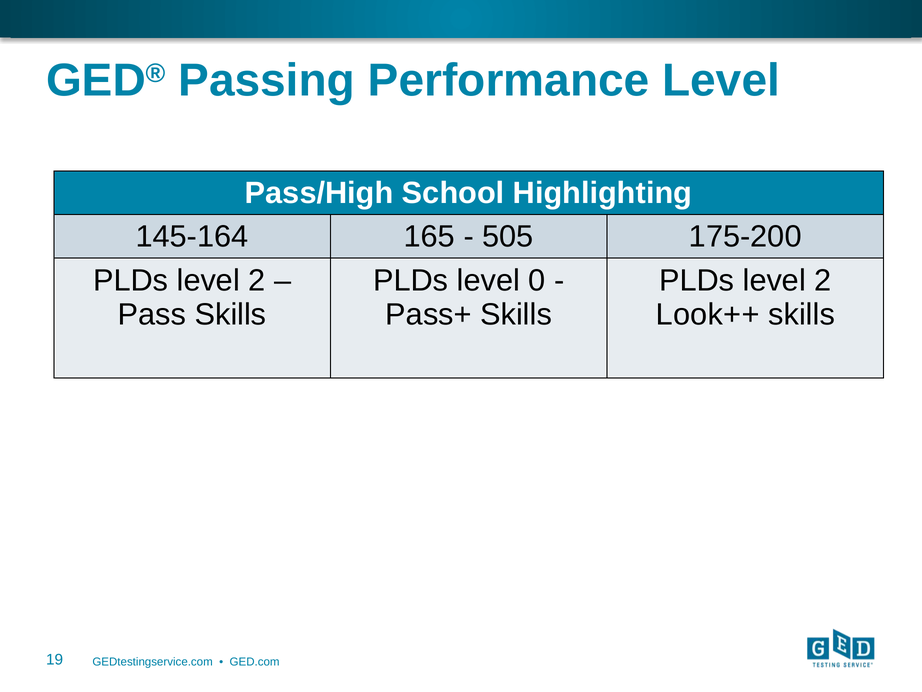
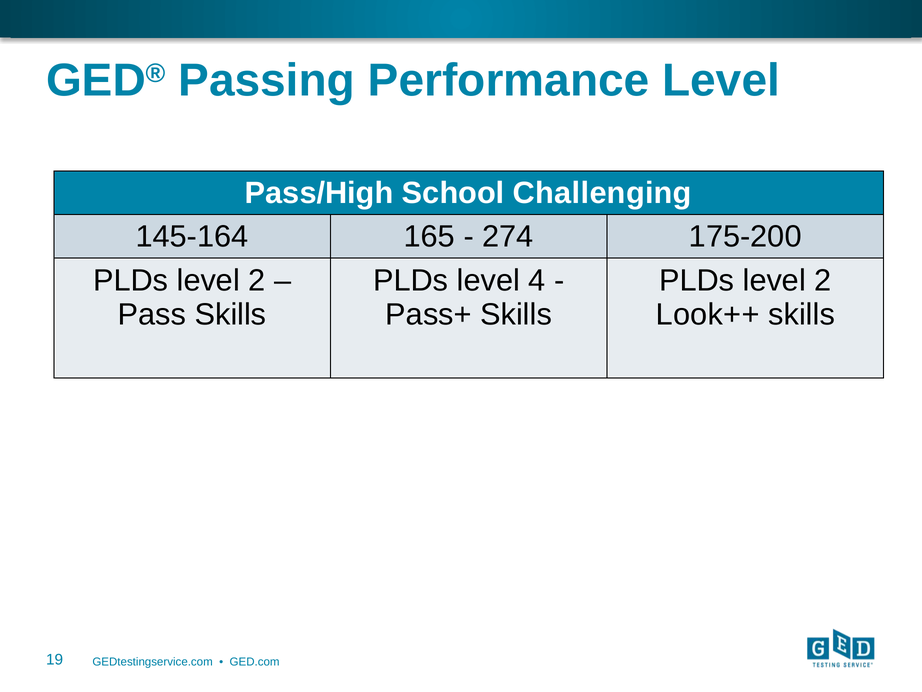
Highlighting: Highlighting -> Challenging (602, 193)
505: 505 -> 274 (508, 237)
0: 0 -> 4 (537, 280)
